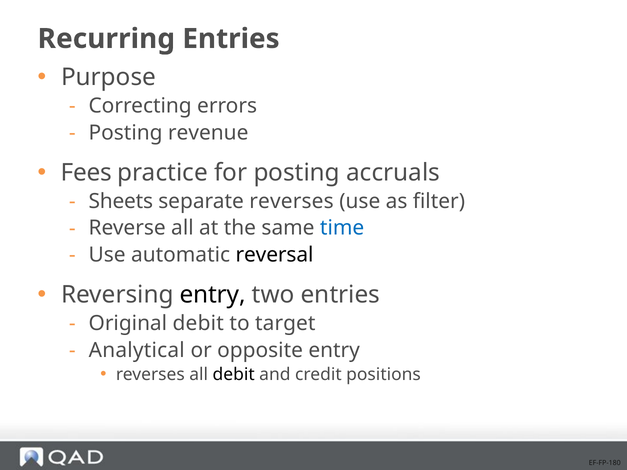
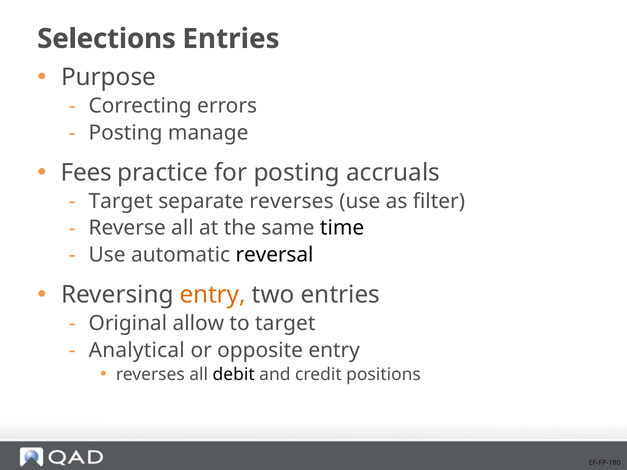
Recurring: Recurring -> Selections (106, 39)
revenue: revenue -> manage (208, 133)
Sheets: Sheets -> Target (121, 201)
time colour: blue -> black (342, 228)
entry colour: black -> orange (213, 295)
Original debit: debit -> allow (198, 324)
